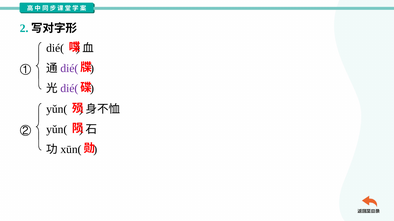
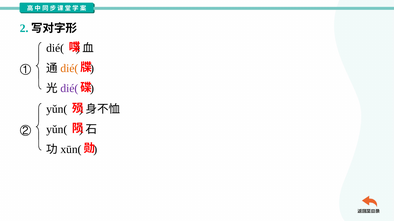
dié( colour: purple -> orange (69, 68)
